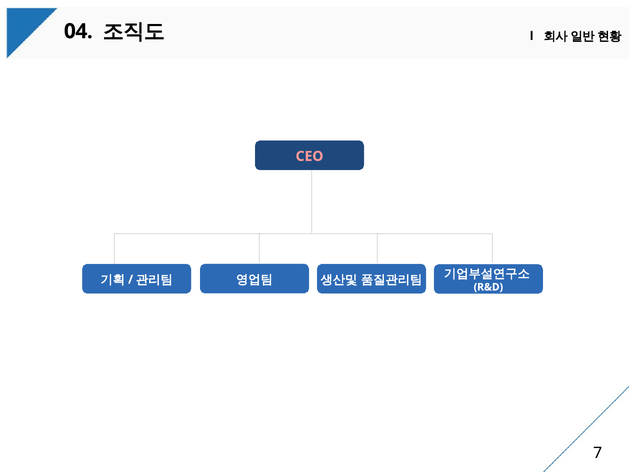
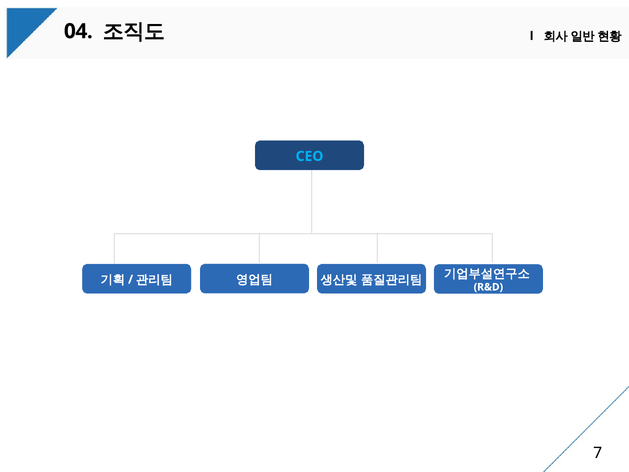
CEO colour: pink -> light blue (309, 156)
